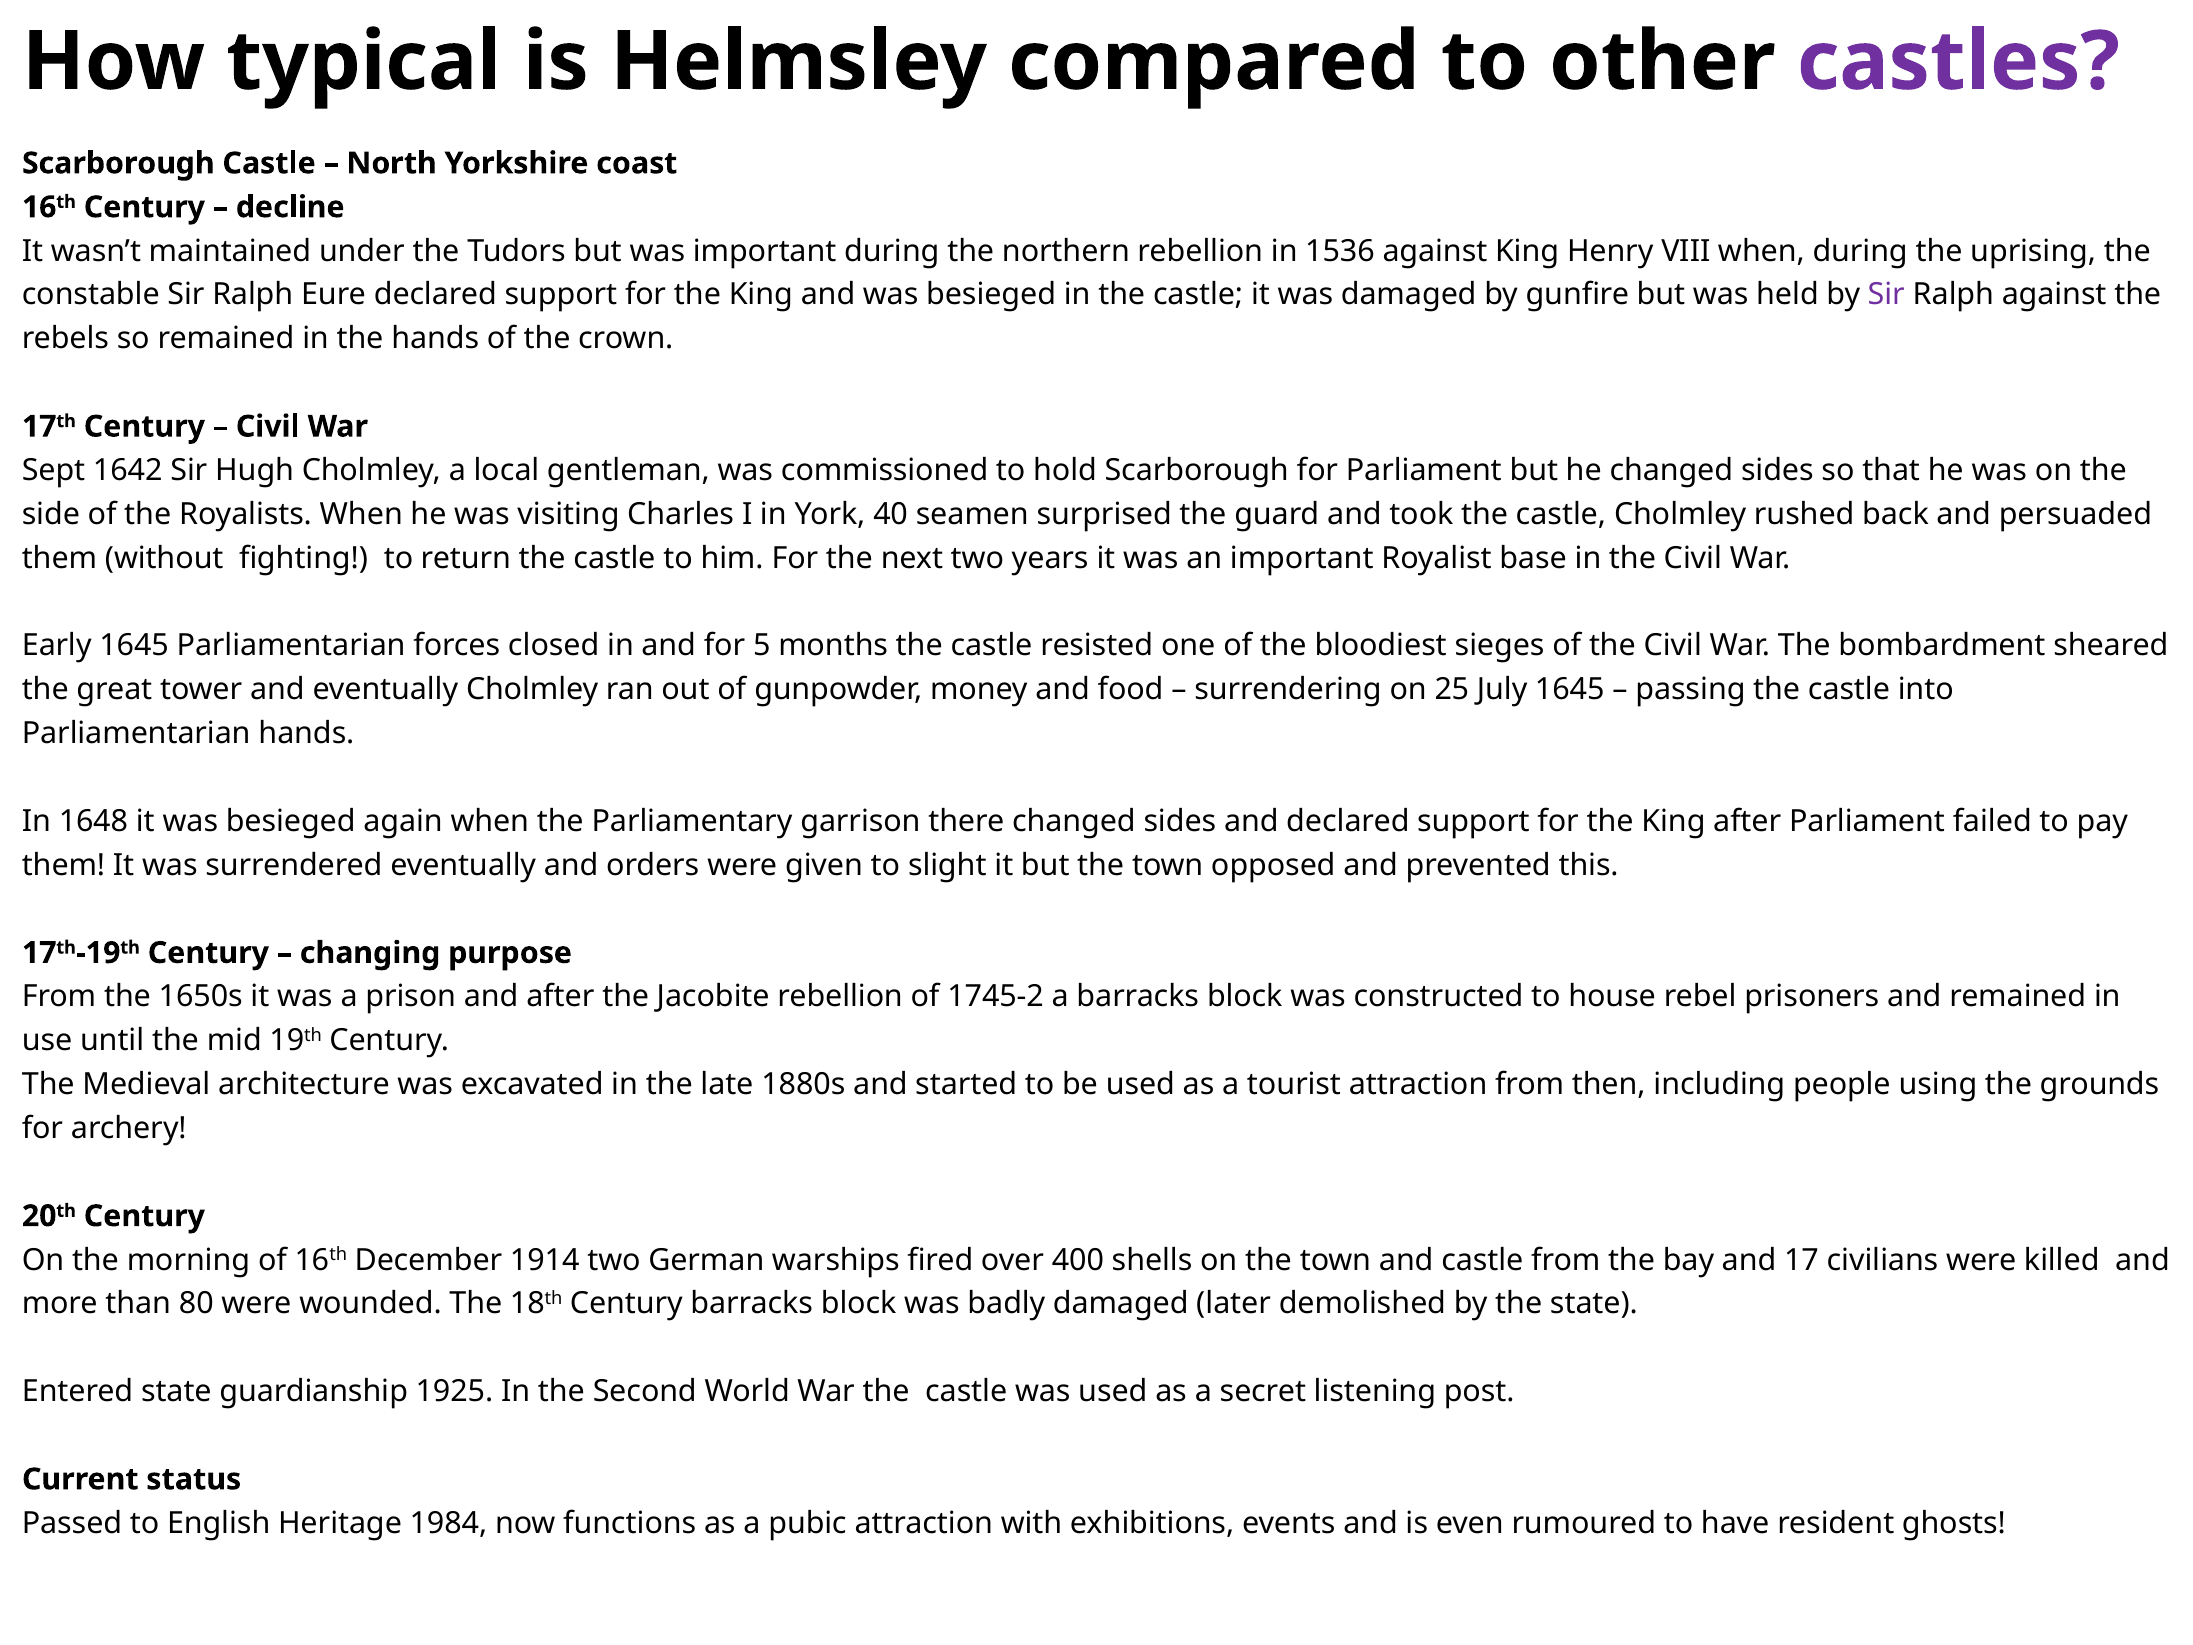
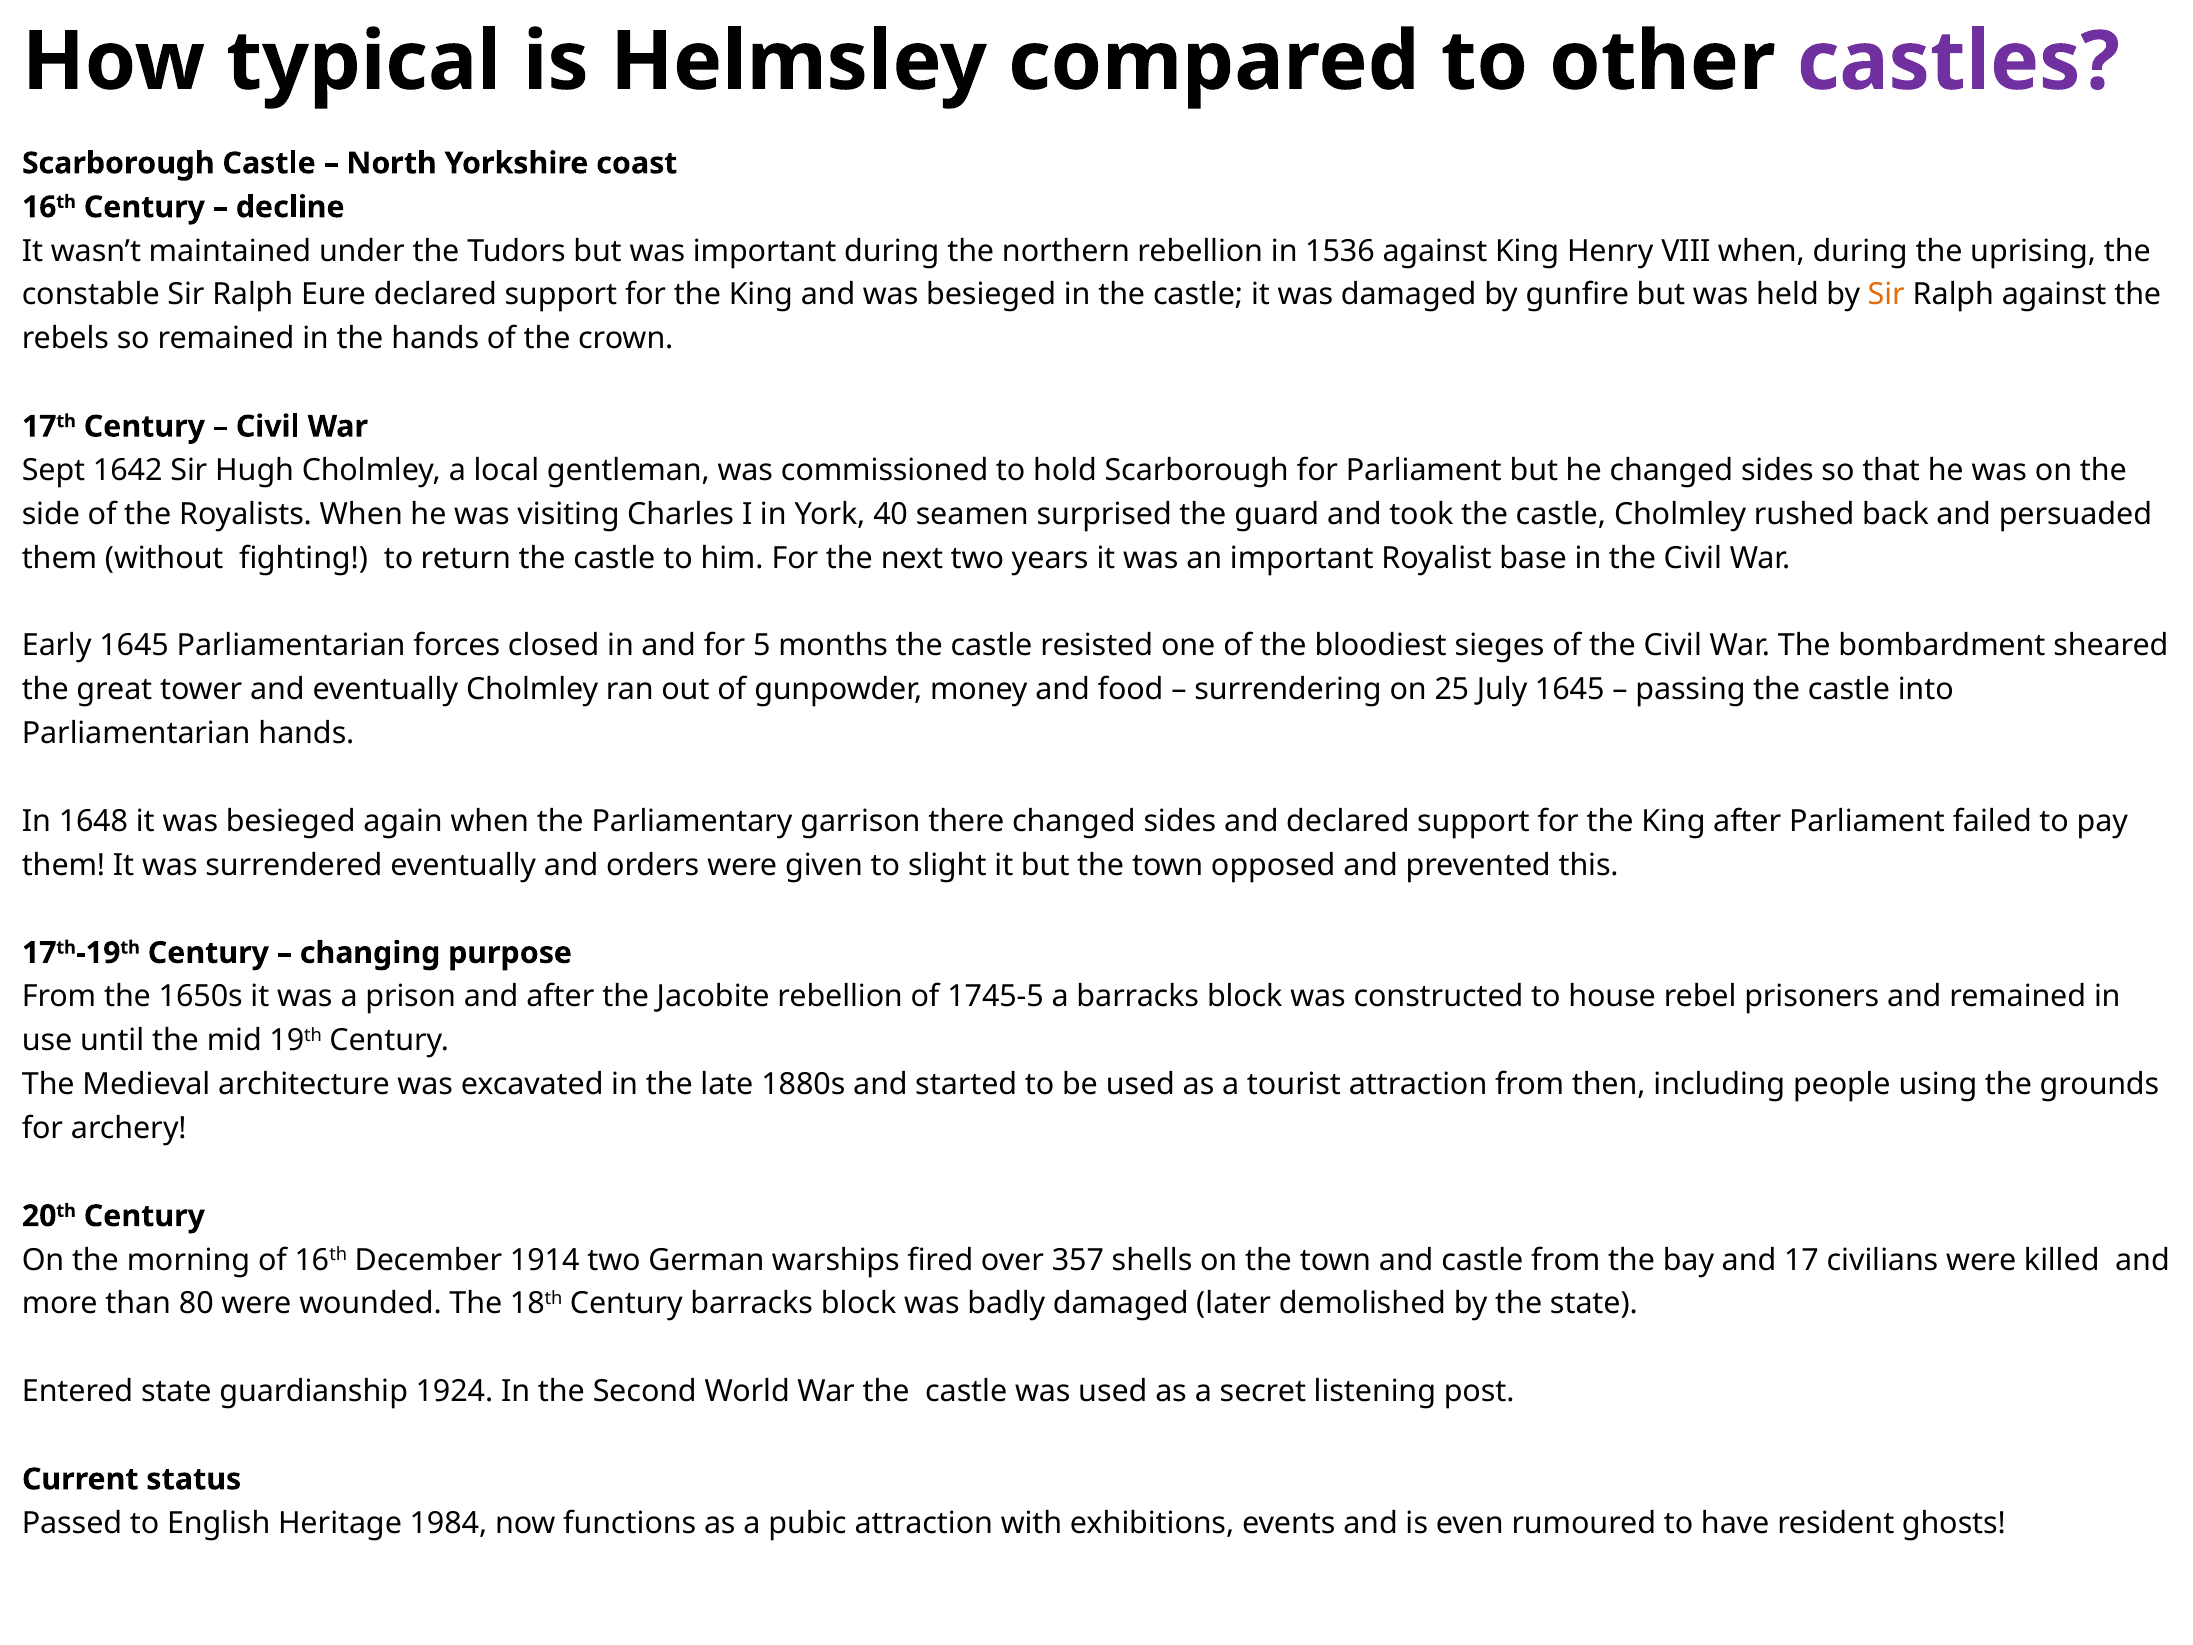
Sir colour: purple -> orange (1886, 295)
1745-2: 1745-2 -> 1745-5 (996, 997)
400: 400 -> 357 (1078, 1260)
1925: 1925 -> 1924 (454, 1391)
